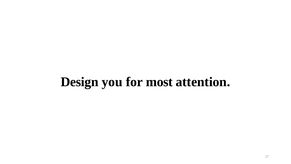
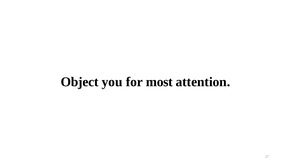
Design: Design -> Object (80, 82)
